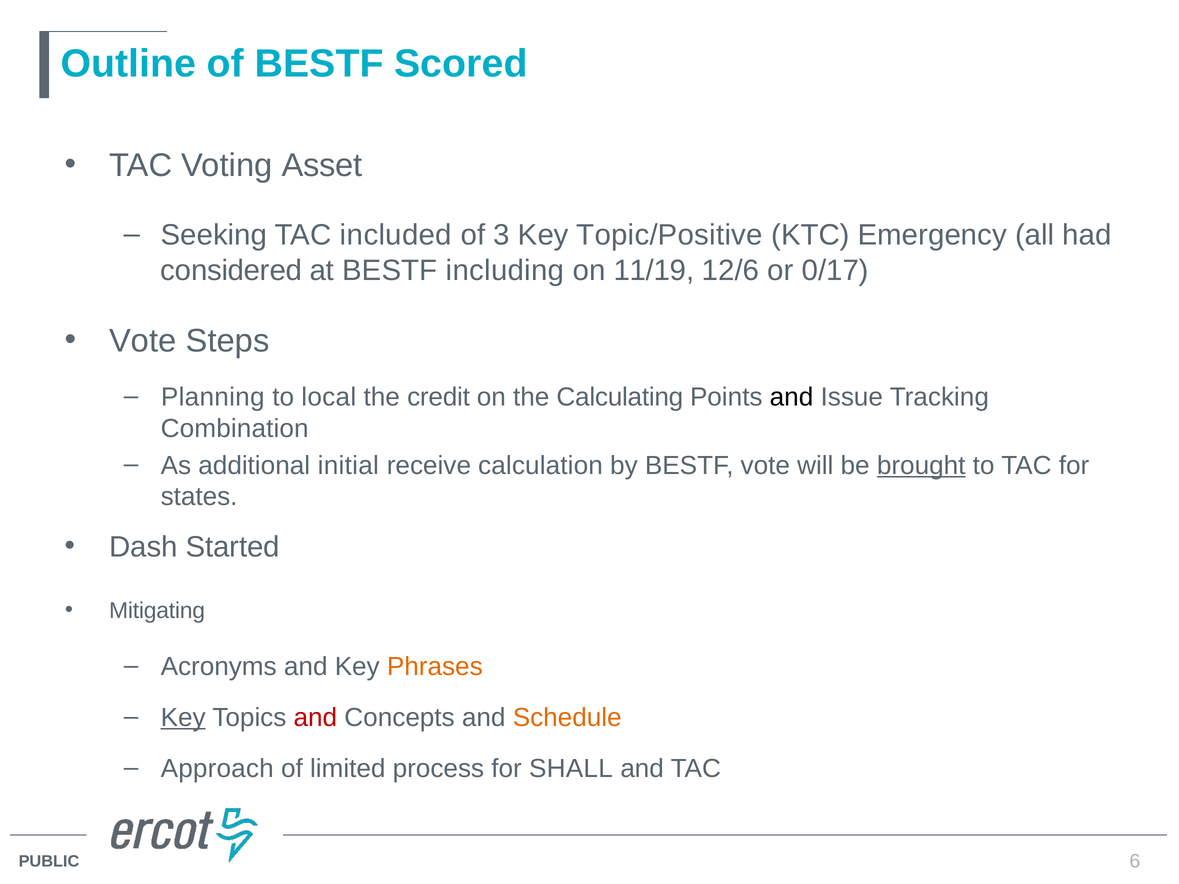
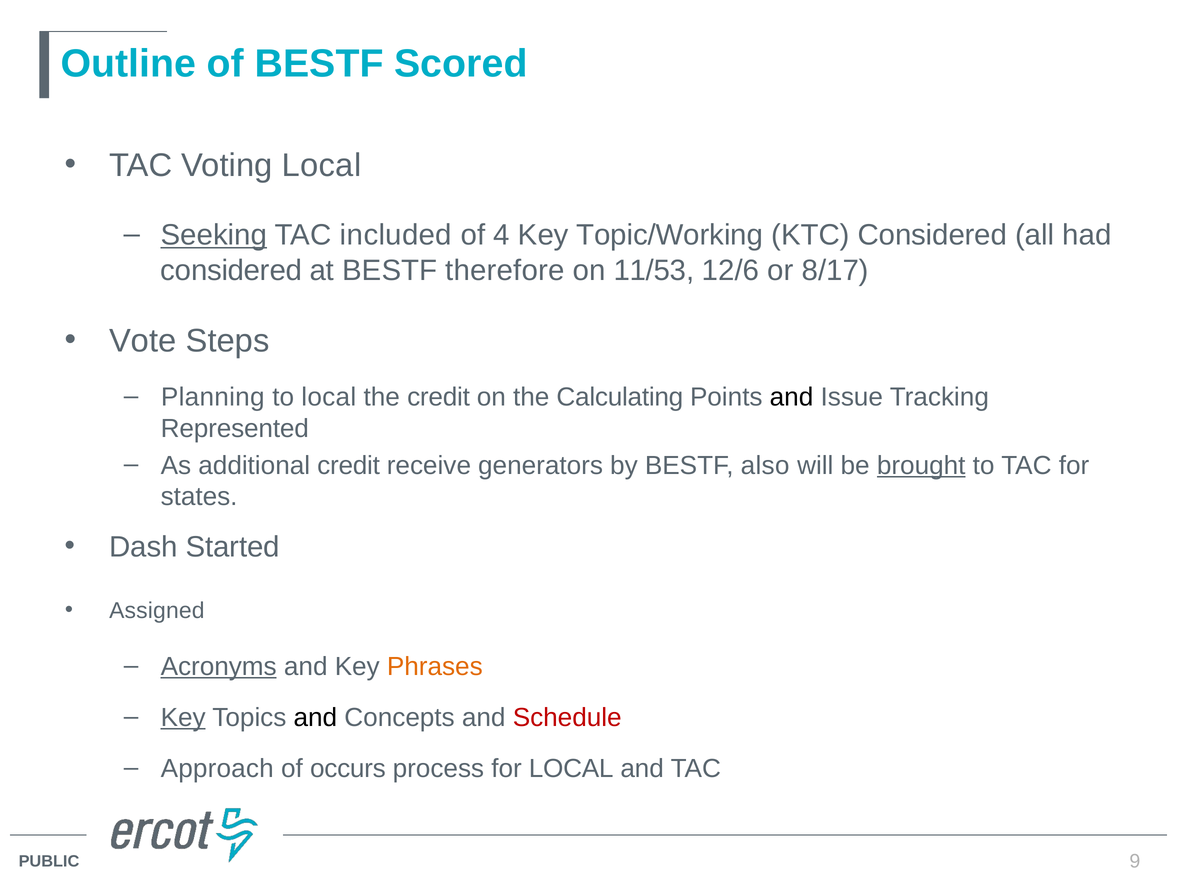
Voting Asset: Asset -> Local (321, 165)
Seeking underline: none -> present (214, 235)
3: 3 -> 4 (502, 235)
Topic/Positive: Topic/Positive -> Topic/Working (670, 235)
KTC Emergency: Emergency -> Considered (932, 235)
including: including -> therefore (505, 271)
11/19: 11/19 -> 11/53 (654, 271)
0/17: 0/17 -> 8/17 (835, 271)
Combination: Combination -> Represented (235, 429)
additional initial: initial -> credit (349, 466)
calculation: calculation -> generators (541, 466)
BESTF vote: vote -> also (765, 466)
Mitigating: Mitigating -> Assigned (157, 611)
Acronyms underline: none -> present (219, 667)
and colour: red -> black (315, 718)
Schedule colour: orange -> red (567, 718)
limited: limited -> occurs (348, 769)
for SHALL: SHALL -> LOCAL (571, 769)
6: 6 -> 9 (1135, 862)
